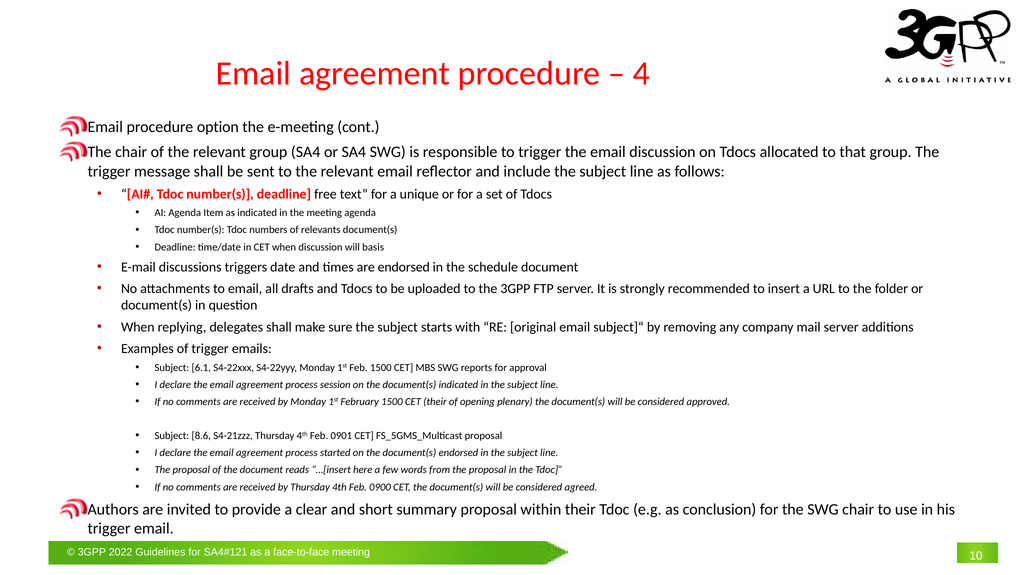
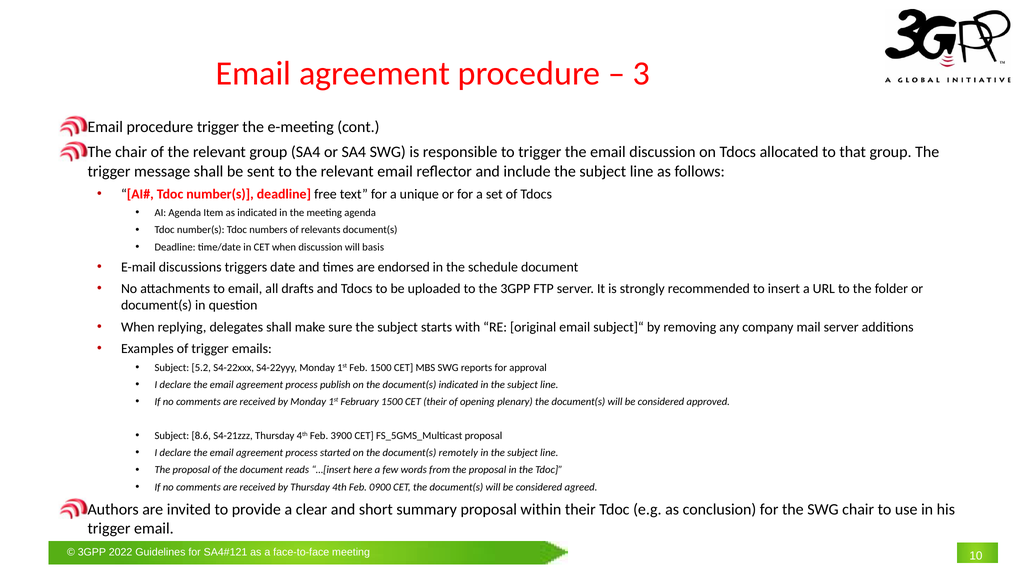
4: 4 -> 3 (641, 73)
procedure option: option -> trigger (218, 127)
6.1: 6.1 -> 5.2 (201, 368)
session: session -> publish (335, 385)
0901: 0901 -> 3900 (341, 436)
document(s endorsed: endorsed -> remotely (458, 453)
